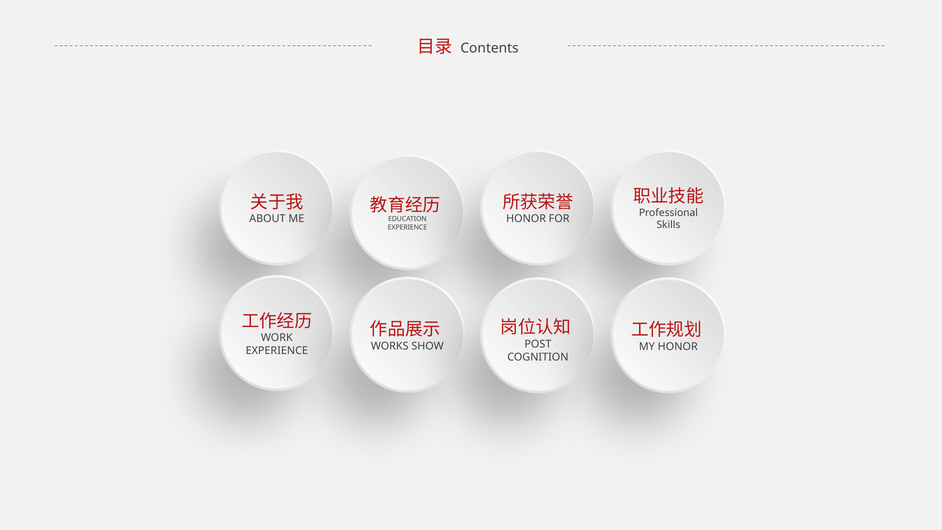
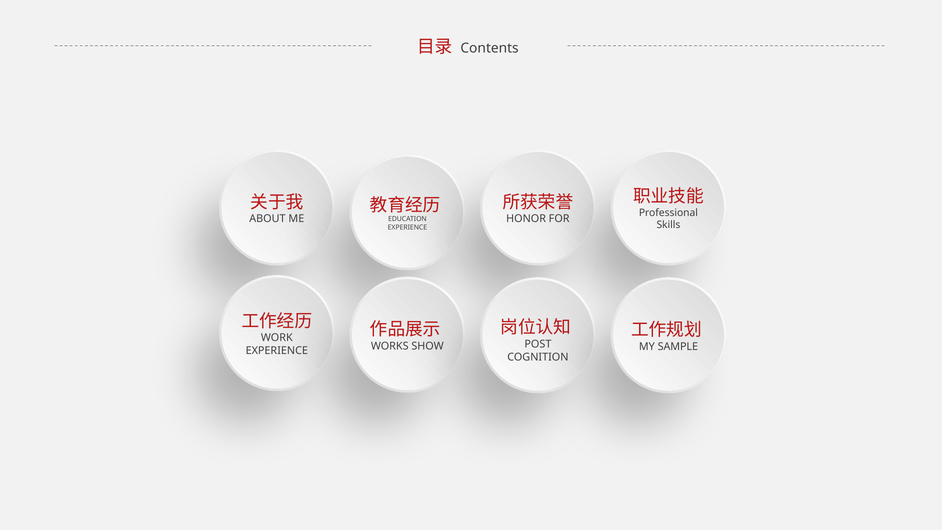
HONOR: HONOR -> SAMPLE (678, 347)
